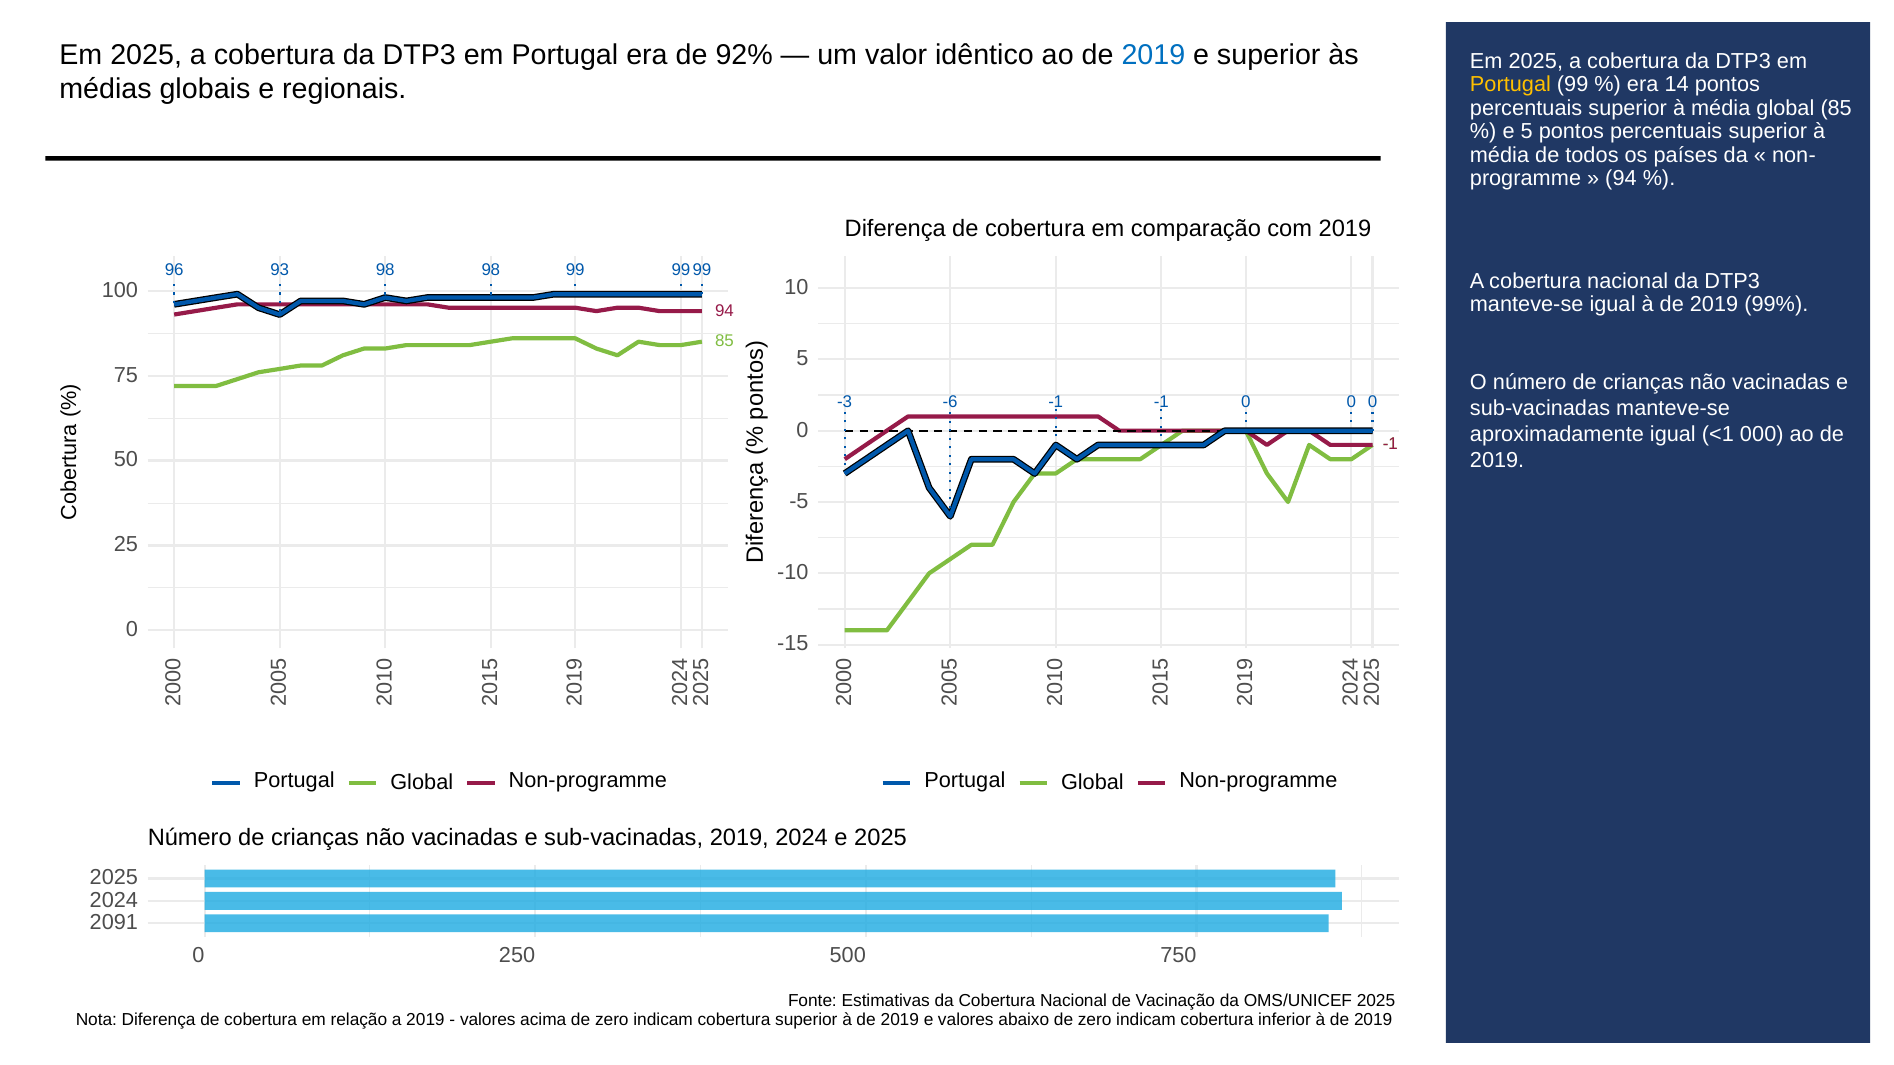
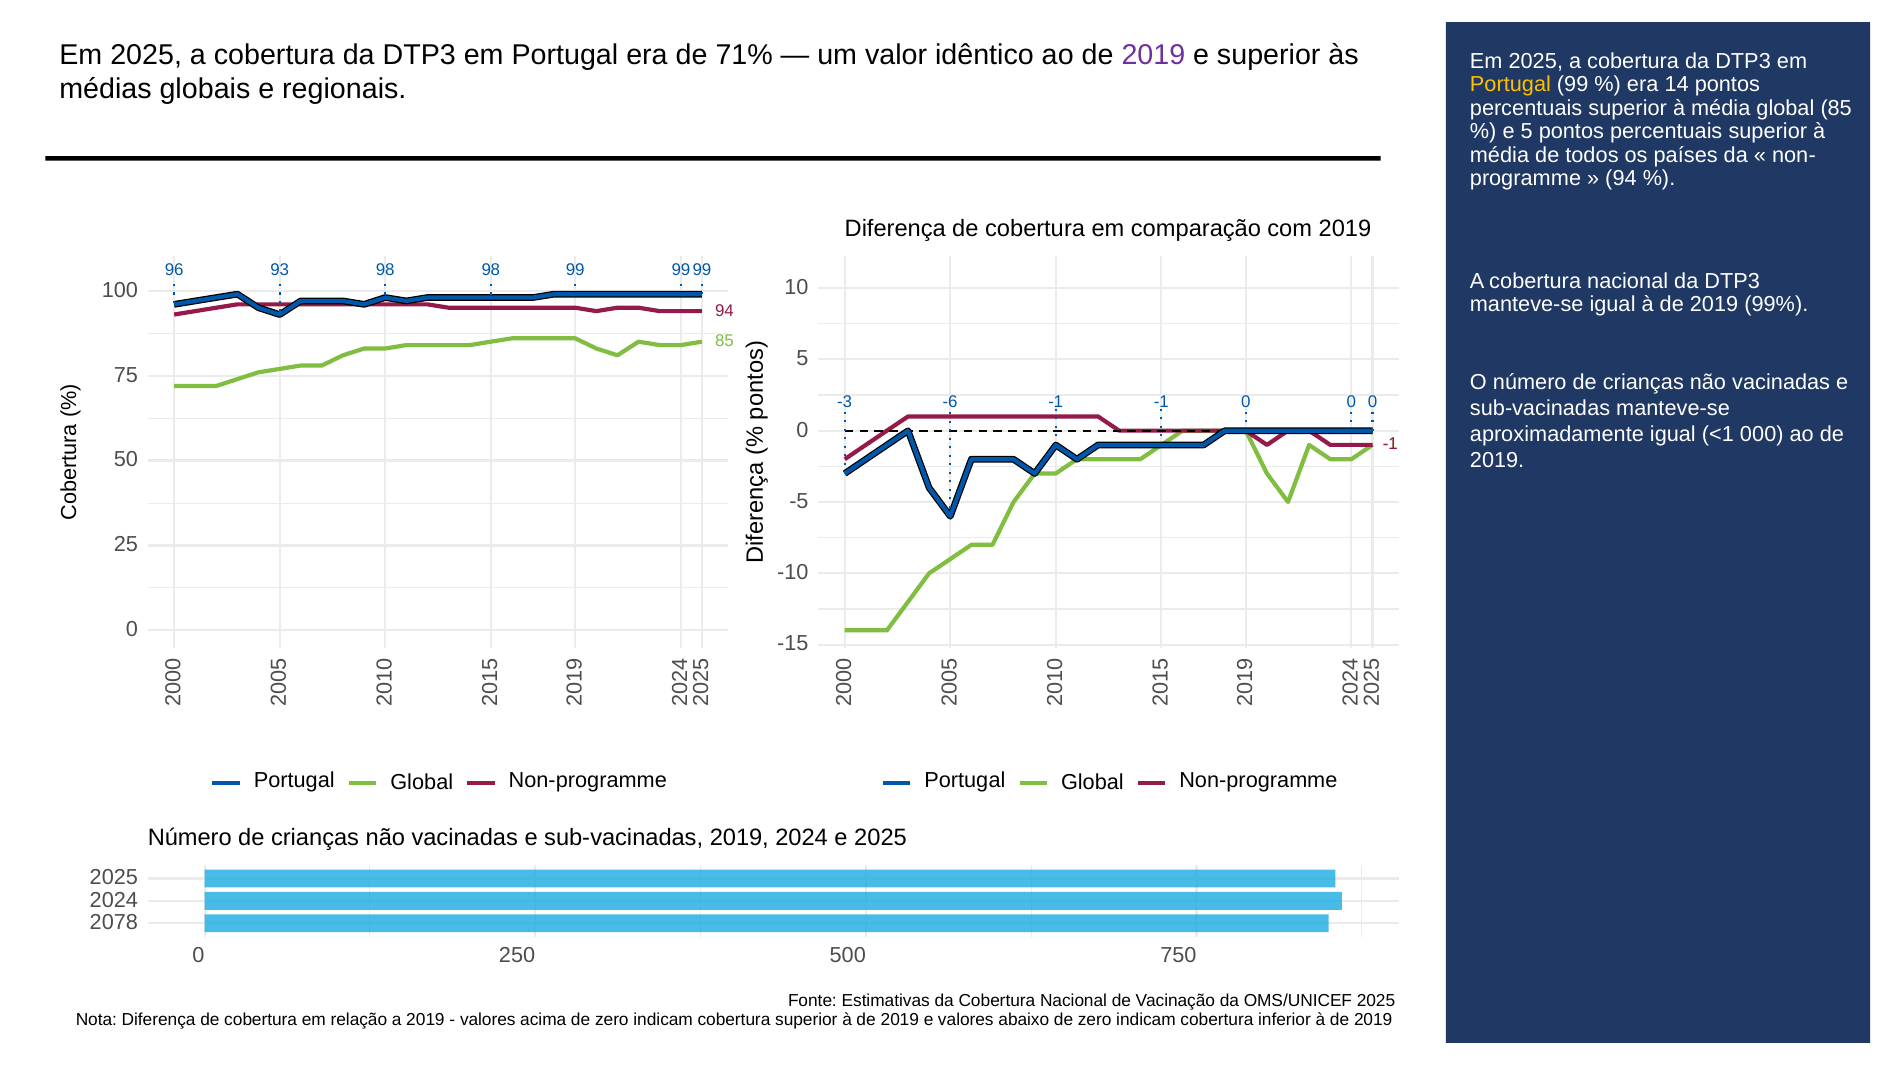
92%: 92% -> 71% (744, 55)
2019 colour: blue -> purple (1153, 55)
2091: 2091 -> 2078 (114, 923)
